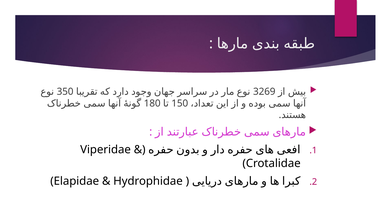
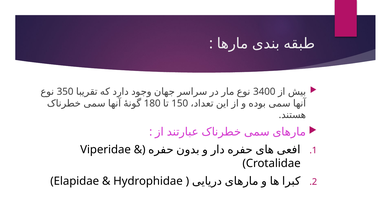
3269: 3269 -> 3400 (264, 92)
